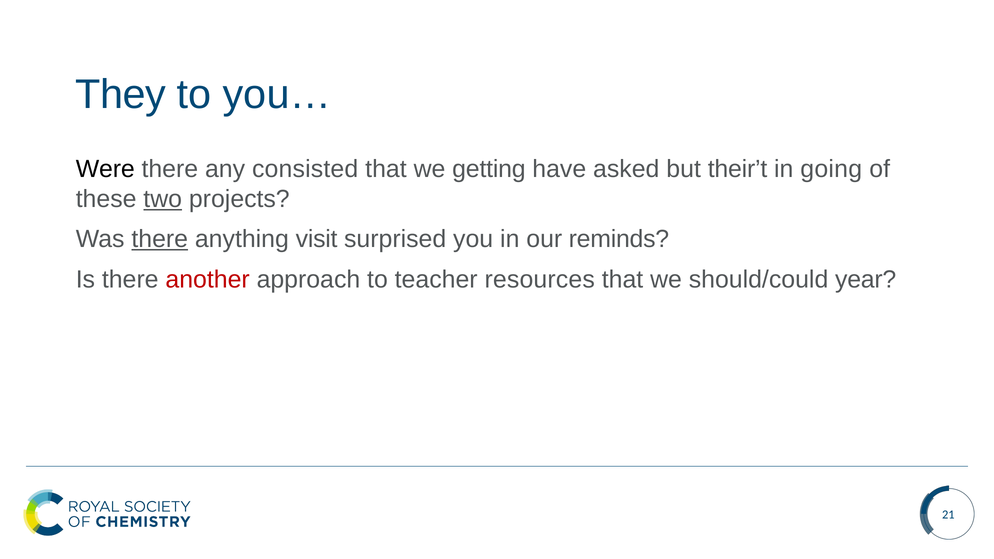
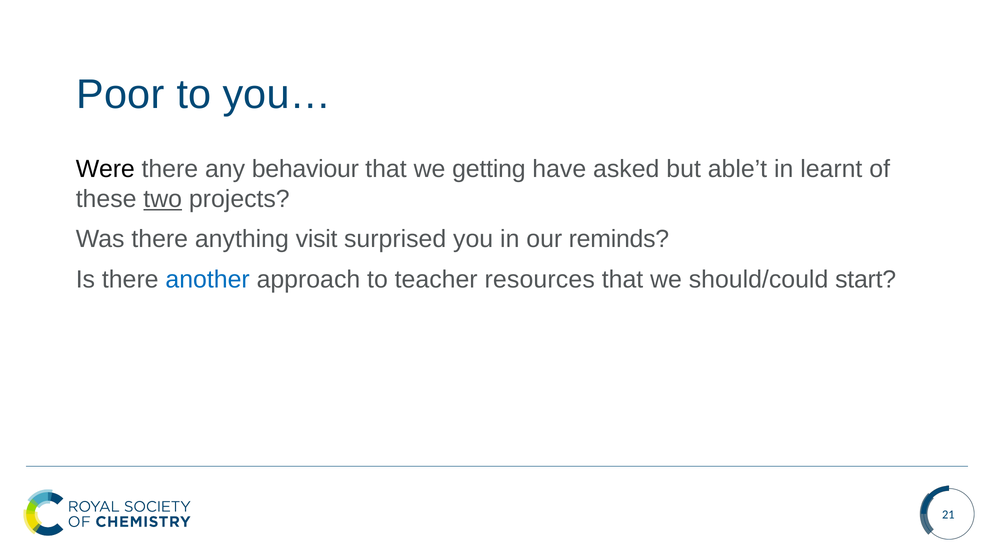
They: They -> Poor (120, 95)
consisted: consisted -> behaviour (305, 169)
their’t: their’t -> able’t (737, 169)
going: going -> learnt (831, 169)
there underline: present -> none (160, 239)
another colour: red -> blue (208, 279)
year: year -> start (866, 279)
